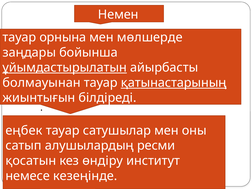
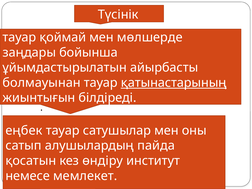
Немен: Немен -> Түсінік (118, 15)
орнына: орнына -> қоймай (63, 37)
ұйымдастырылатын underline: present -> none (65, 68)
ресми: ресми -> пайда (156, 146)
кезеңінде: кезеңінде -> мемлекет (85, 176)
